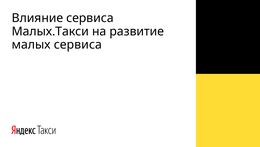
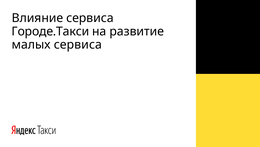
Малых.Такси: Малых.Такси -> Городе.Такси (50, 31)
